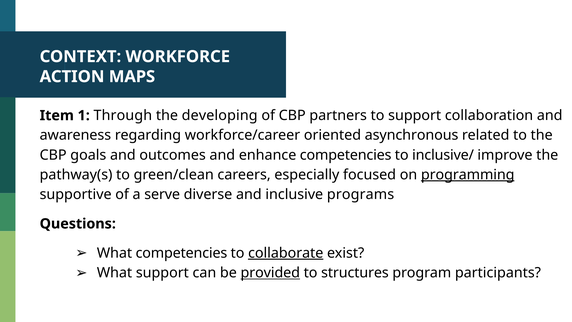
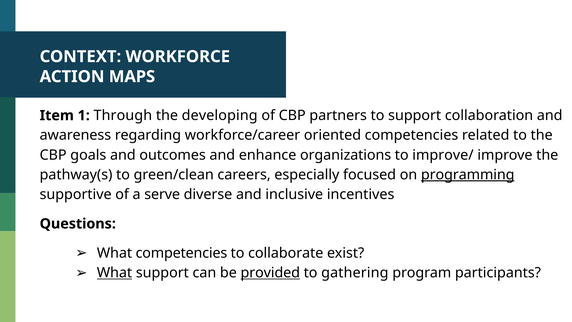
oriented asynchronous: asynchronous -> competencies (412, 135)
enhance competencies: competencies -> organizations (346, 155)
inclusive/: inclusive/ -> improve/ (443, 155)
programs: programs -> incentives (361, 194)
collaborate underline: present -> none (286, 253)
What underline: none -> present (114, 273)
structures: structures -> gathering (355, 273)
